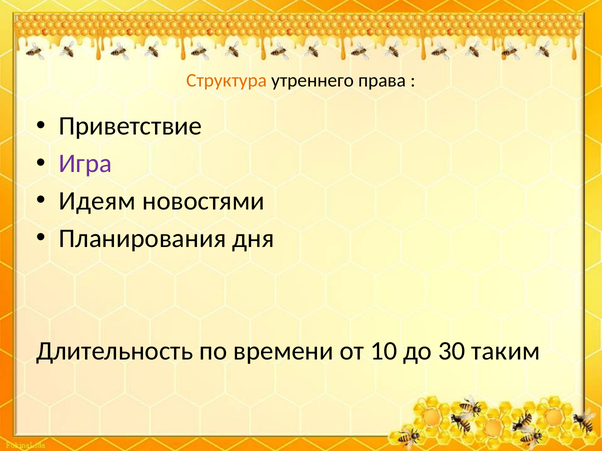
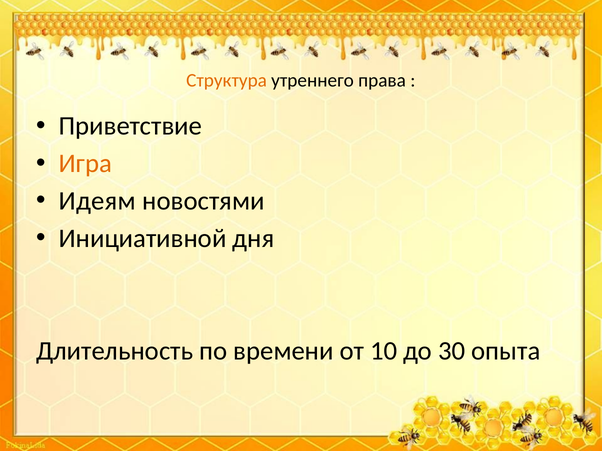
Игра colour: purple -> orange (85, 164)
Планирования: Планирования -> Инициативной (143, 239)
таким: таким -> опыта (506, 351)
